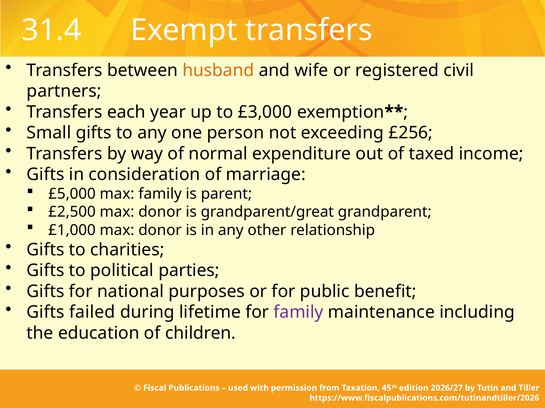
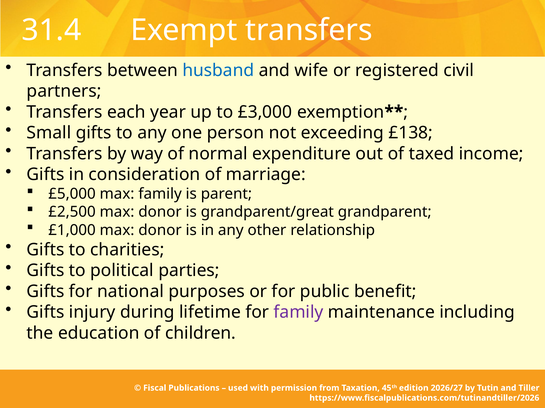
husband colour: orange -> blue (218, 70)
£256: £256 -> £138 (411, 133)
failed: failed -> injury (92, 313)
